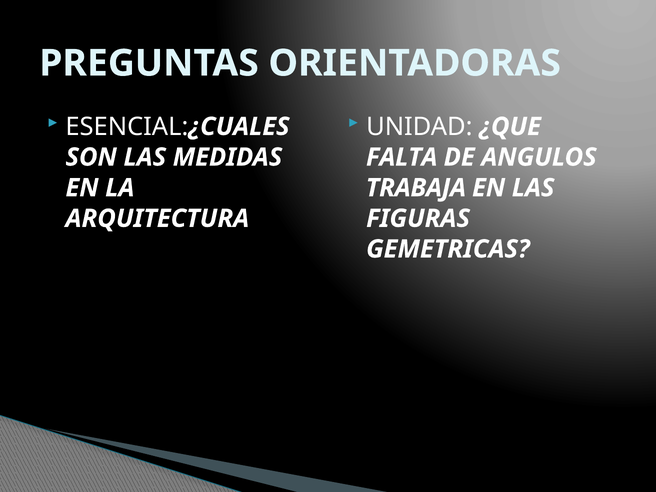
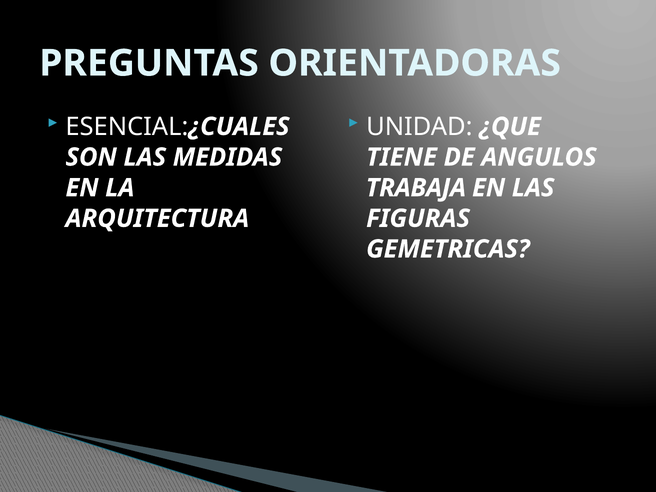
FALTA: FALTA -> TIENE (402, 157)
